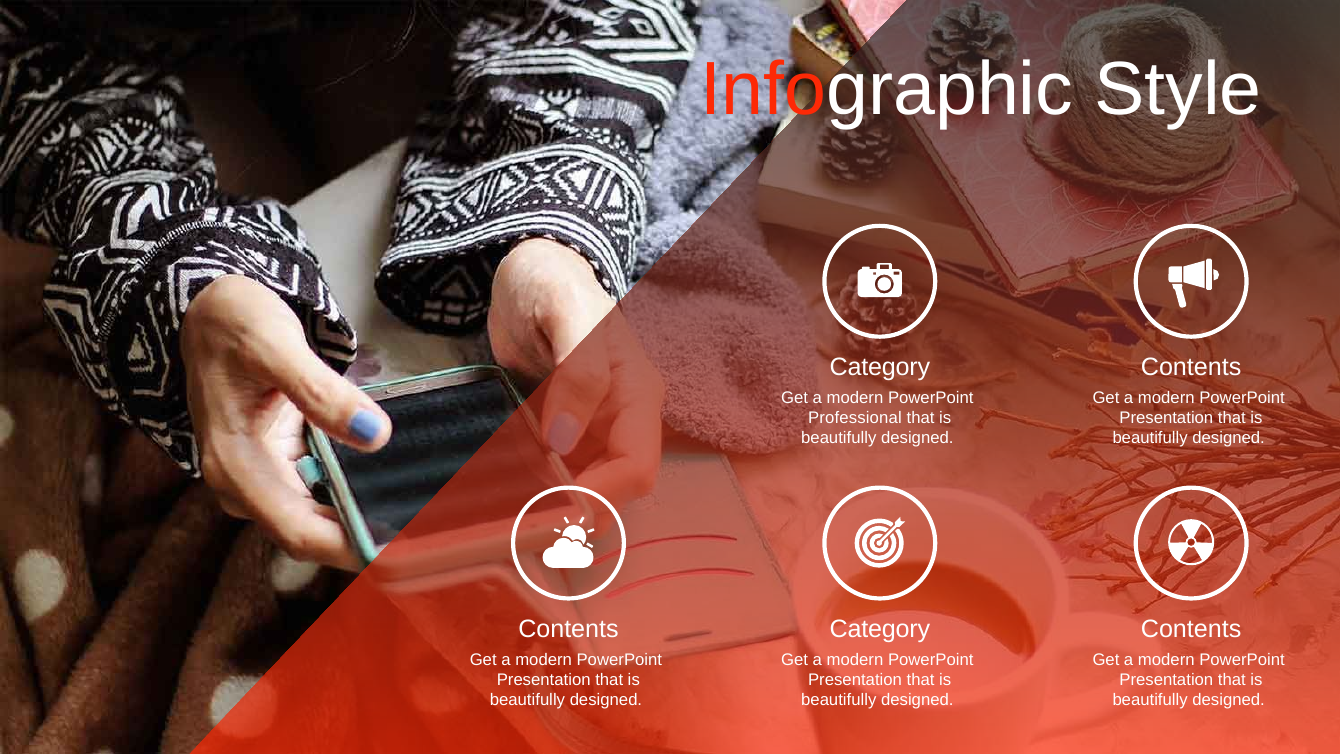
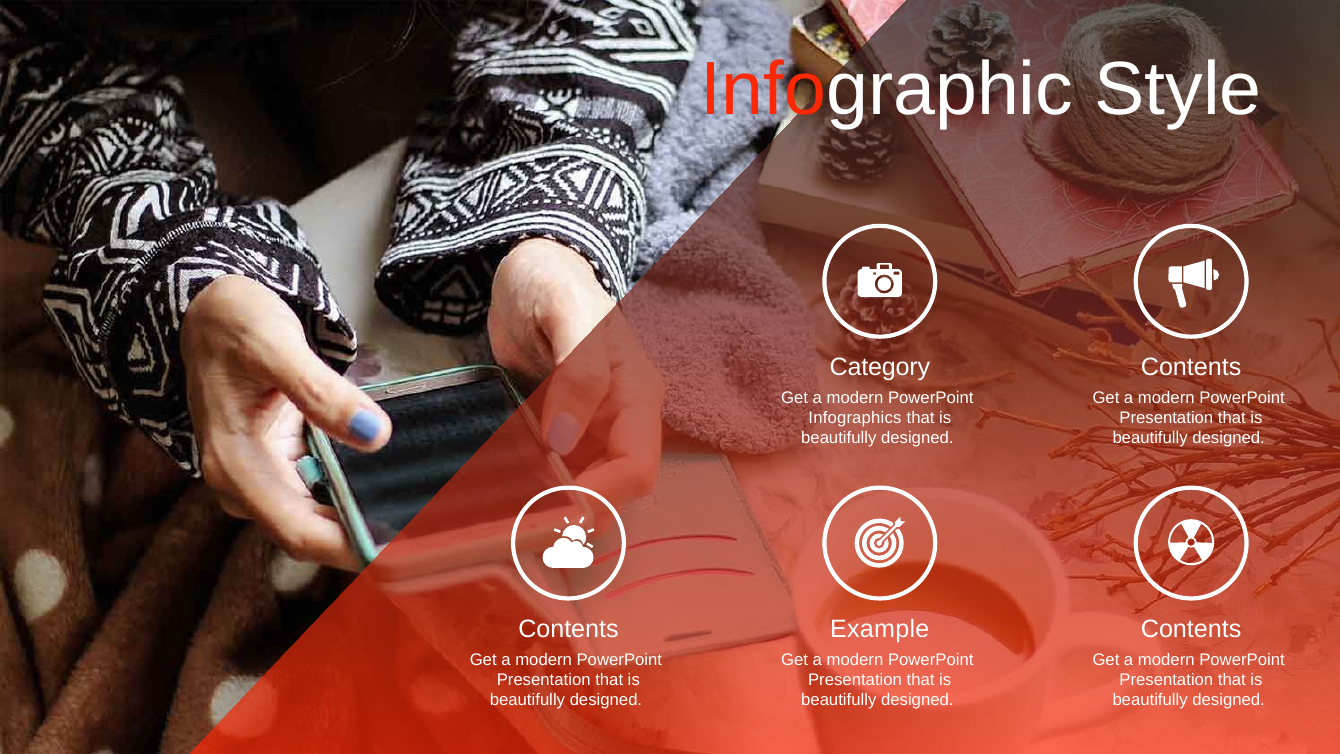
Professional: Professional -> Infographics (855, 418)
Category: Category -> Example (880, 629)
